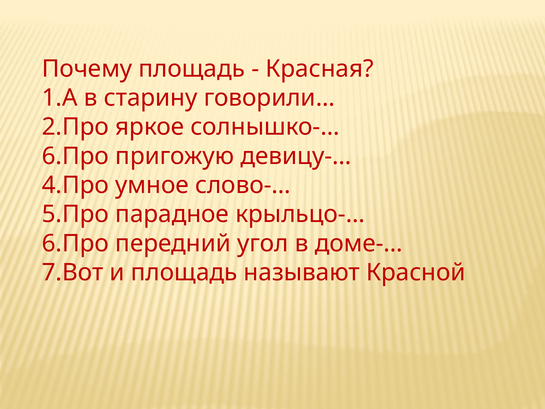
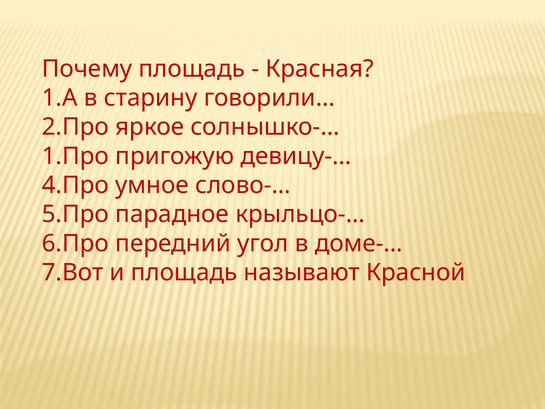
6.Про: 6.Про -> 1.Про (75, 156)
